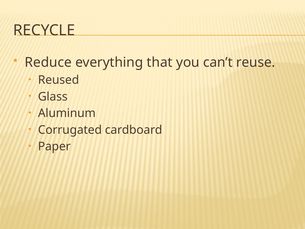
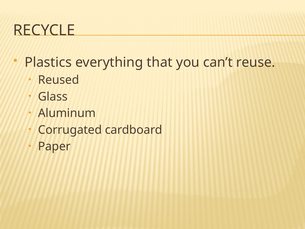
Reduce: Reduce -> Plastics (48, 62)
